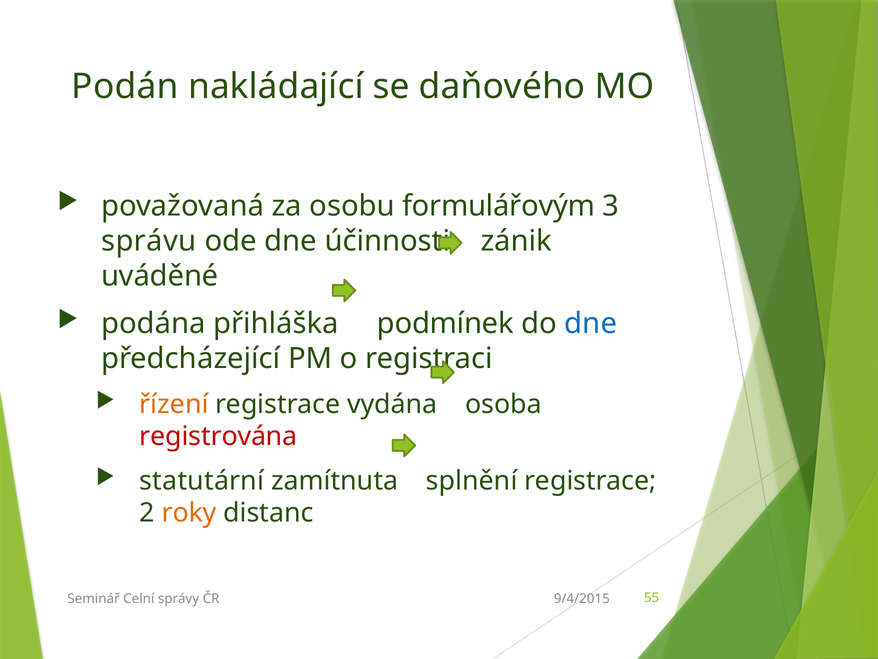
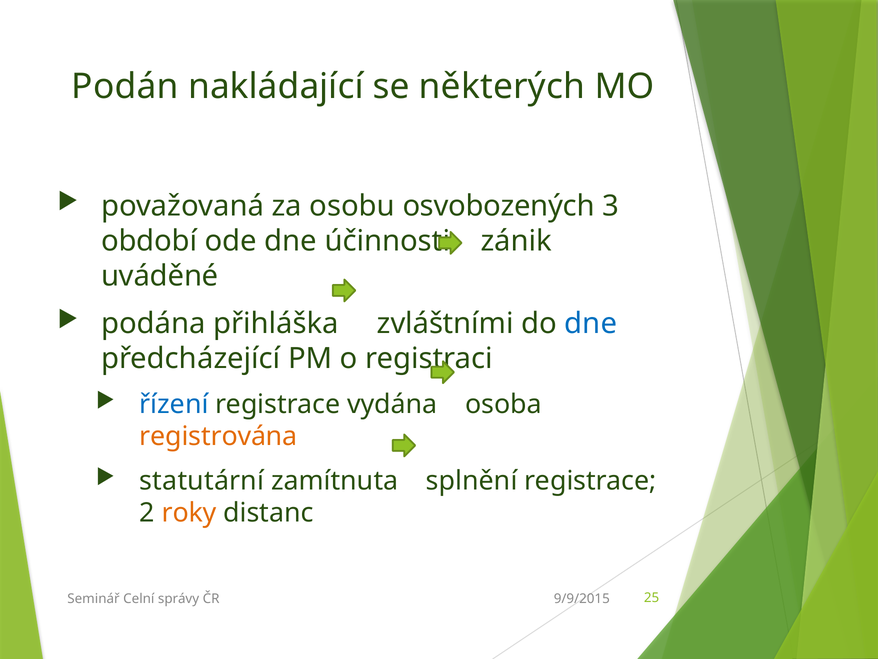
daňového: daňového -> některých (502, 87)
formulářovým: formulářovým -> osvobozených (499, 206)
správu: správu -> období (149, 241)
podmínek: podmínek -> zvláštními (445, 323)
řízení colour: orange -> blue (174, 404)
registrována colour: red -> orange (218, 436)
9/4/2015: 9/4/2015 -> 9/9/2015 (582, 599)
55: 55 -> 25 (652, 597)
